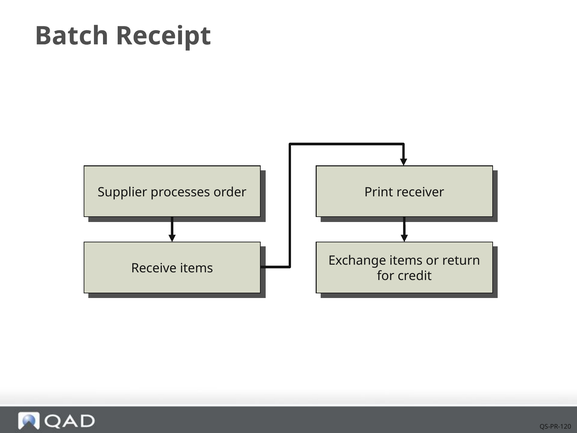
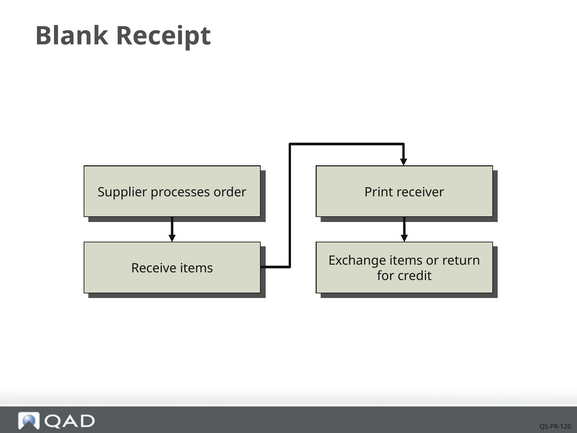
Batch: Batch -> Blank (72, 36)
